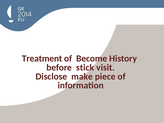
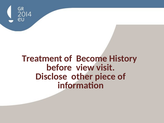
stick: stick -> view (85, 67)
make: make -> other (82, 76)
